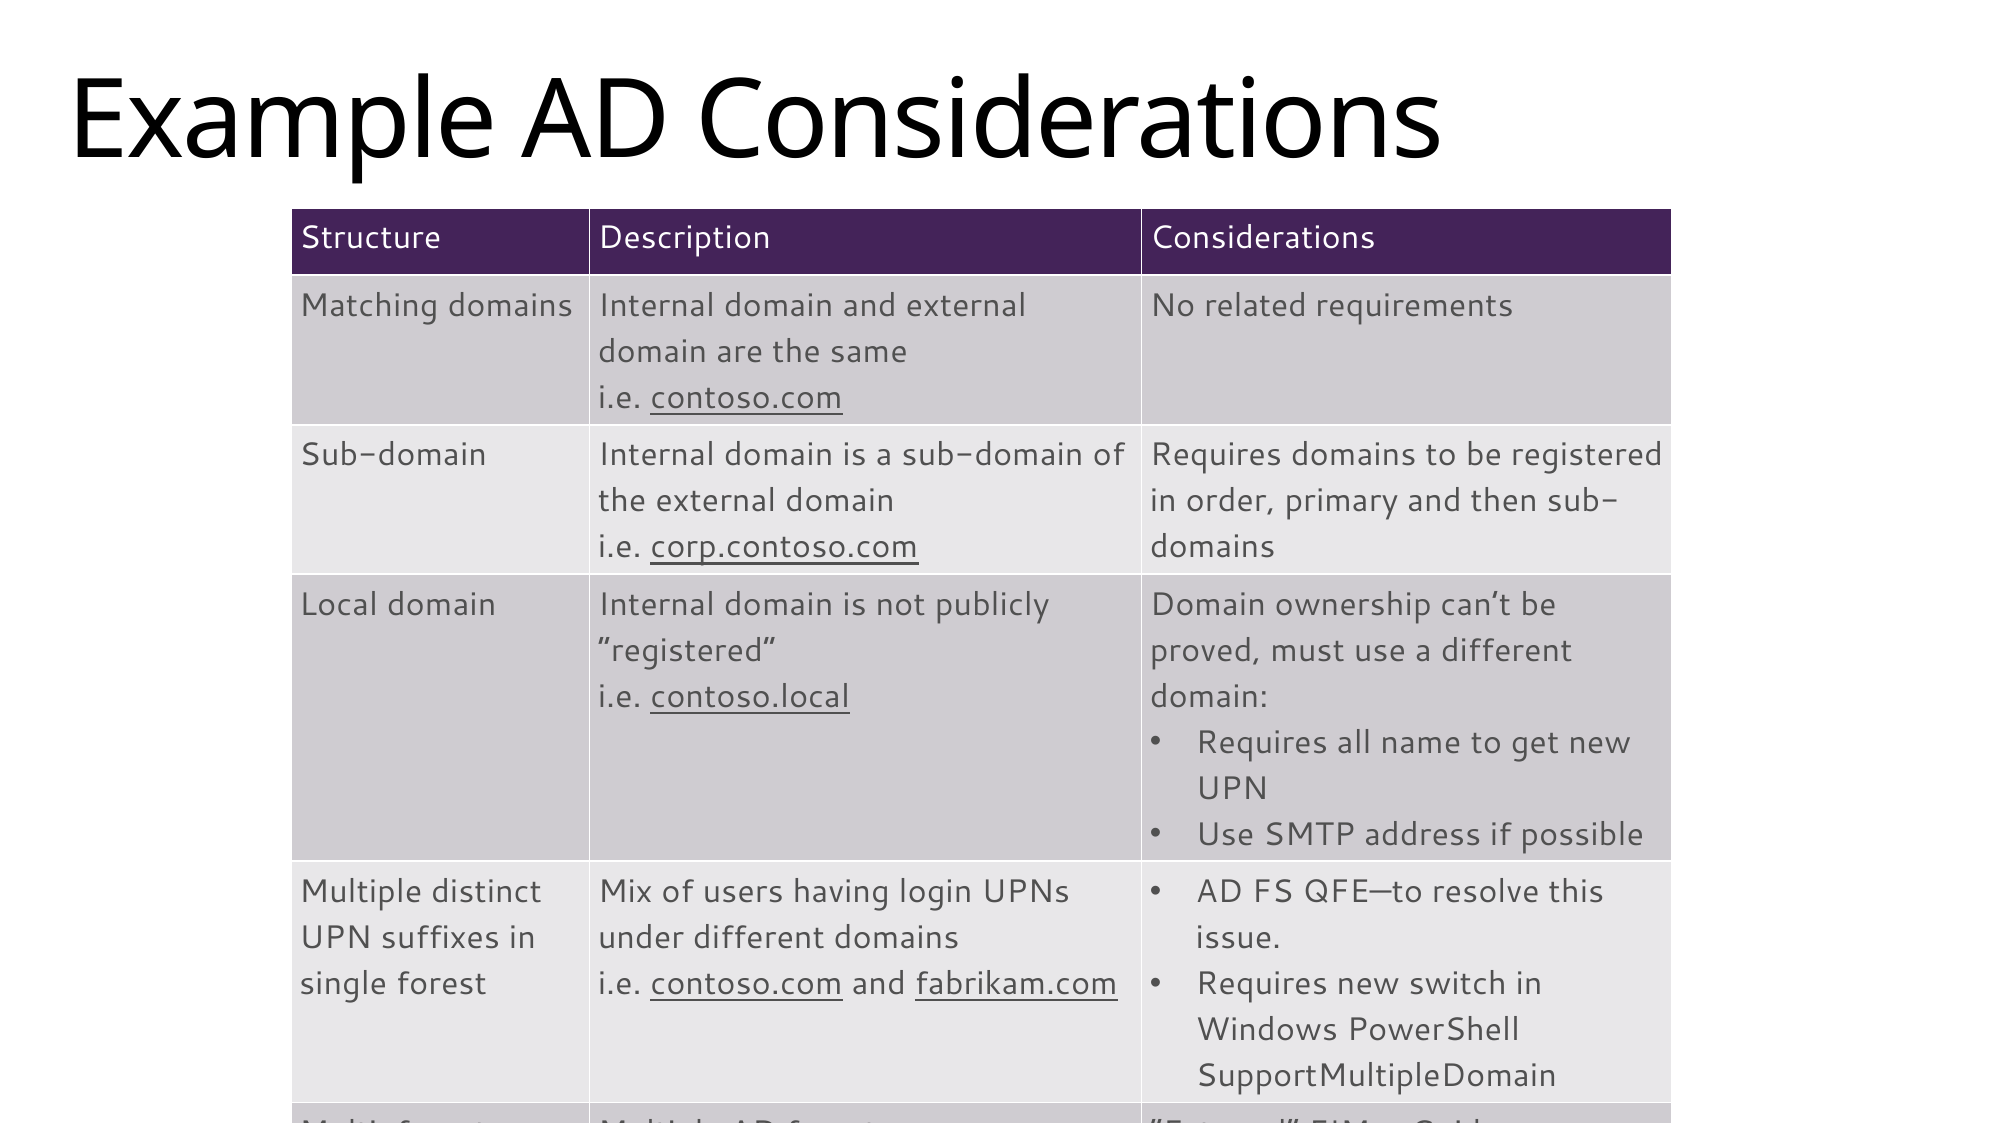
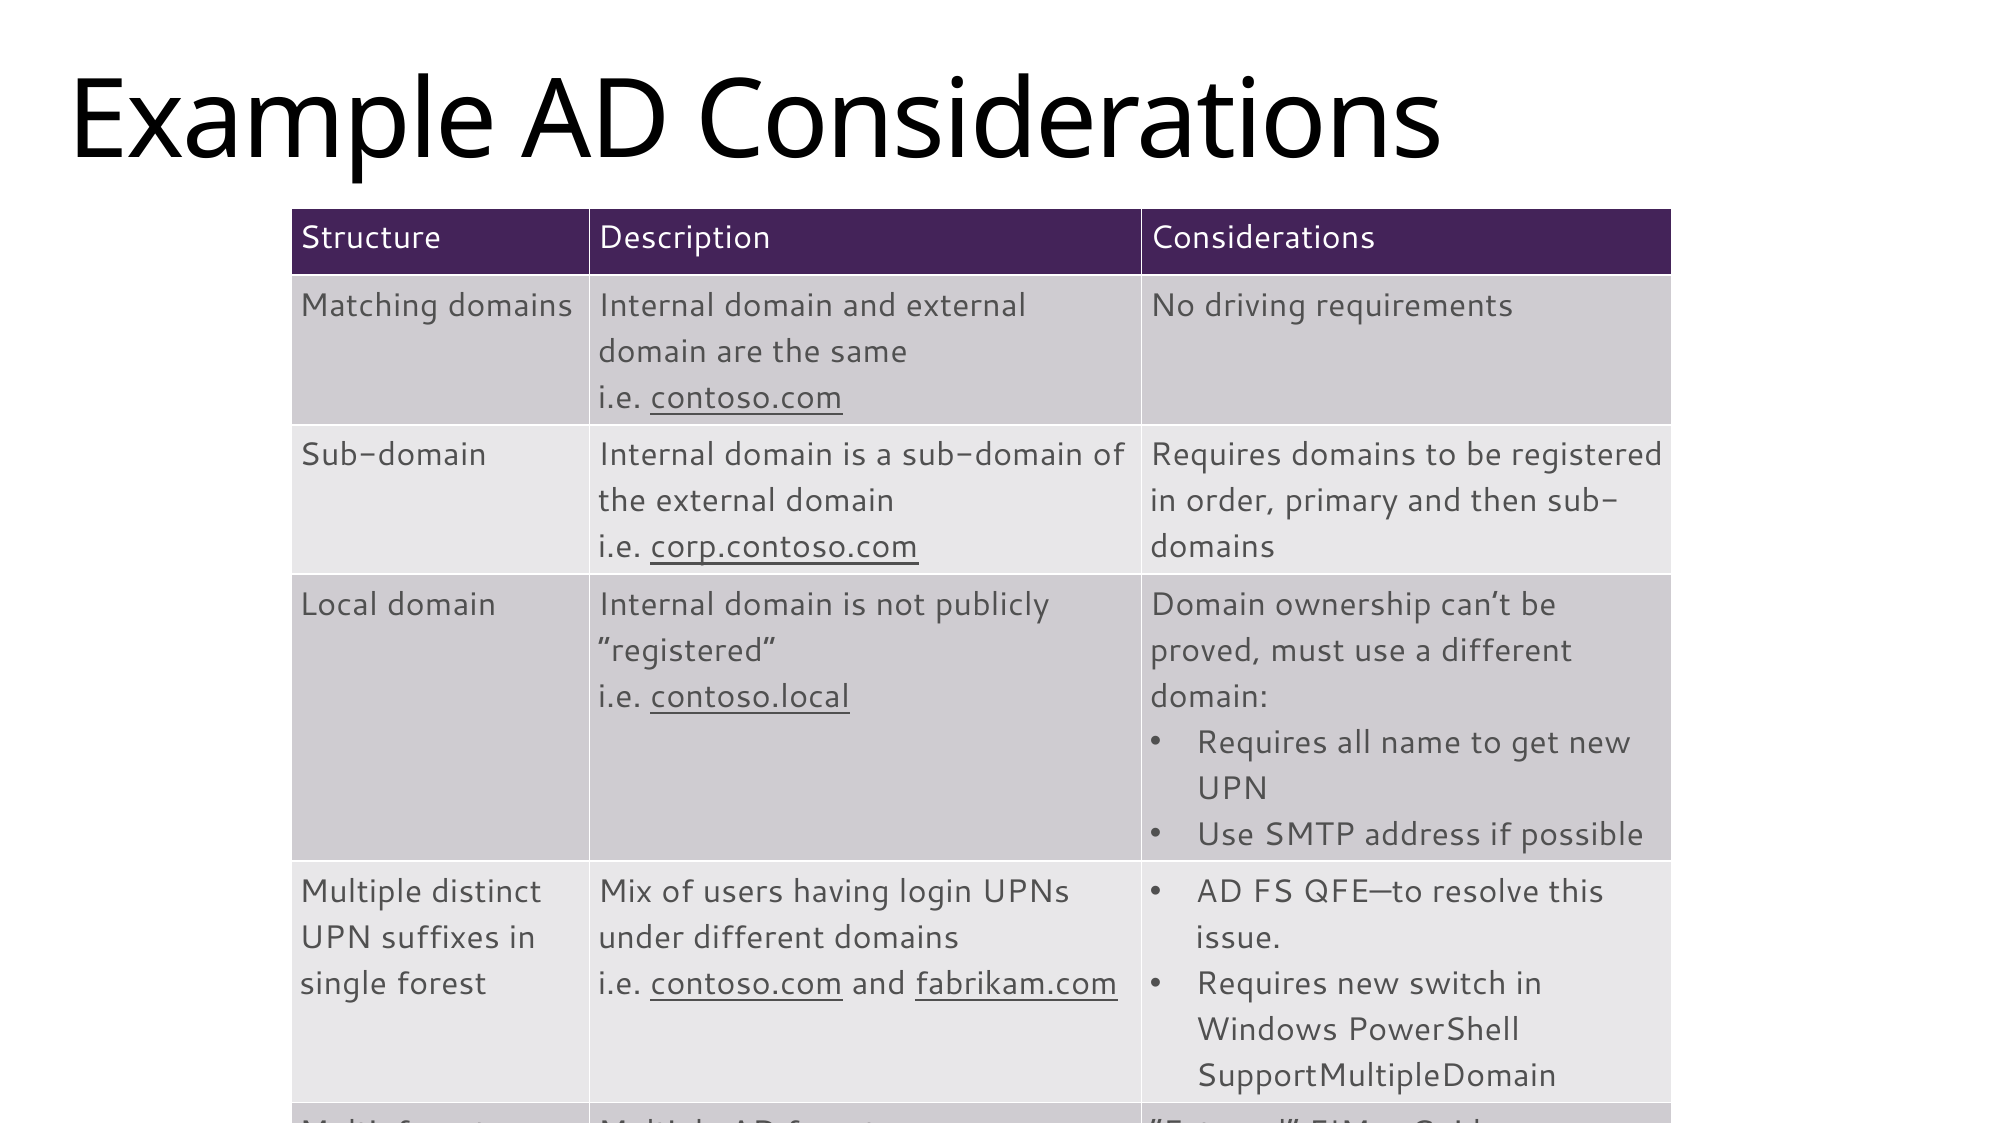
related: related -> driving (1255, 306)
